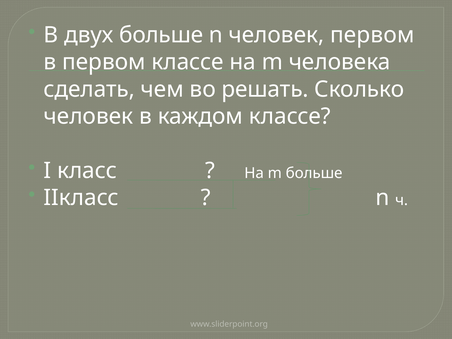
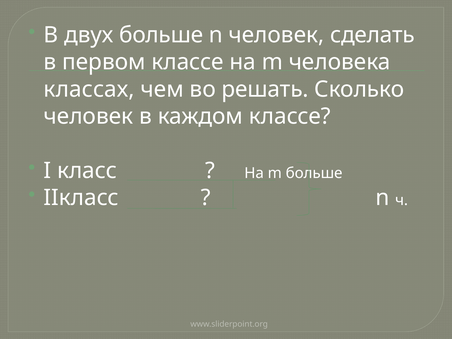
человек первом: первом -> сделать (372, 35)
сделать: сделать -> классах (89, 89)
